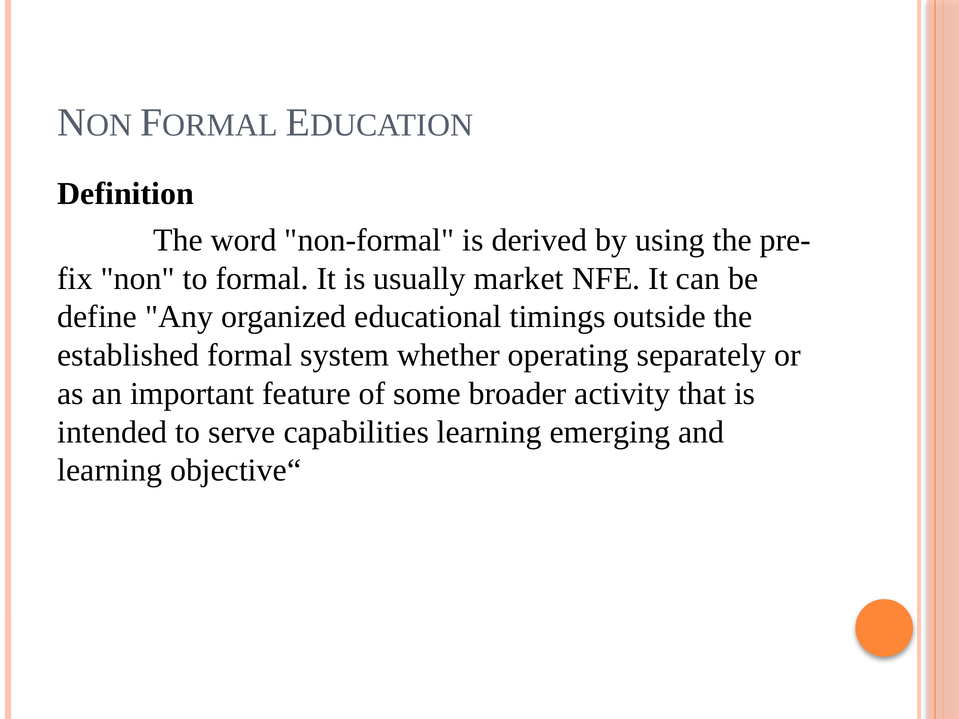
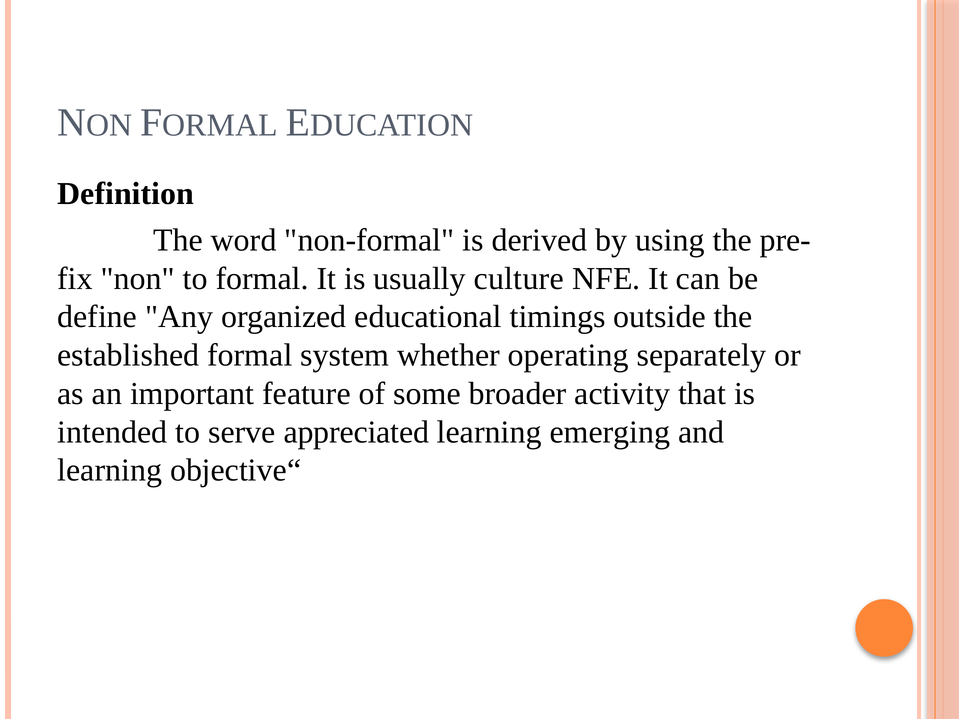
market: market -> culture (519, 279)
capabilities: capabilities -> appreciated (356, 432)
